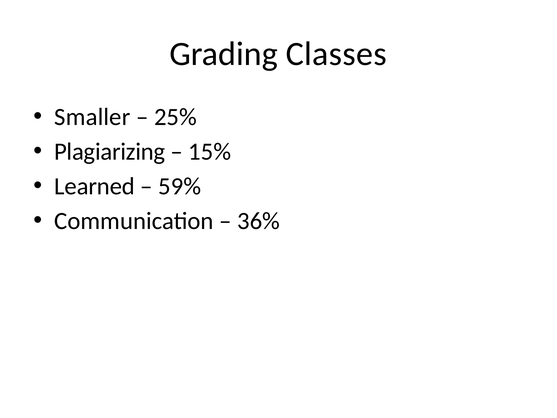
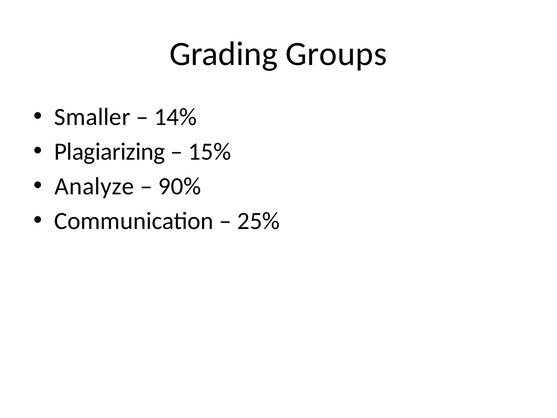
Classes: Classes -> Groups (336, 54)
25%: 25% -> 14% (175, 117)
Learned: Learned -> Analyze (94, 186)
59%: 59% -> 90% (180, 186)
36%: 36% -> 25% (259, 221)
